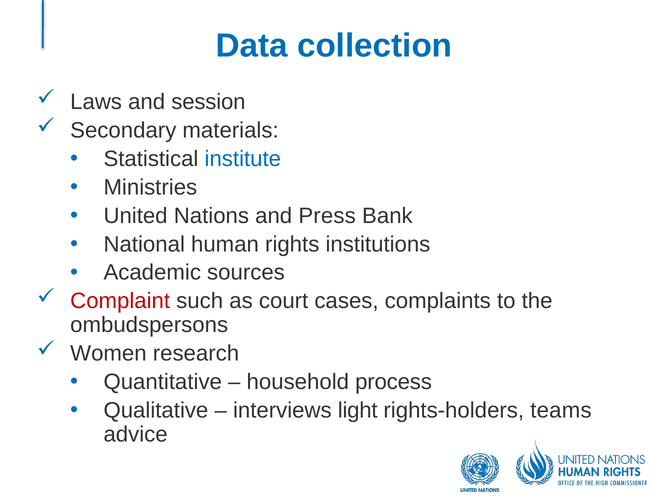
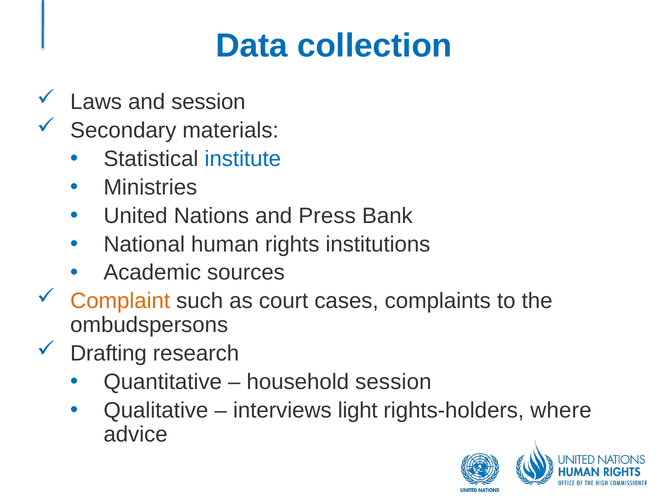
Complaint colour: red -> orange (120, 301)
Women: Women -> Drafting (109, 353)
household process: process -> session (393, 381)
teams: teams -> where (561, 410)
